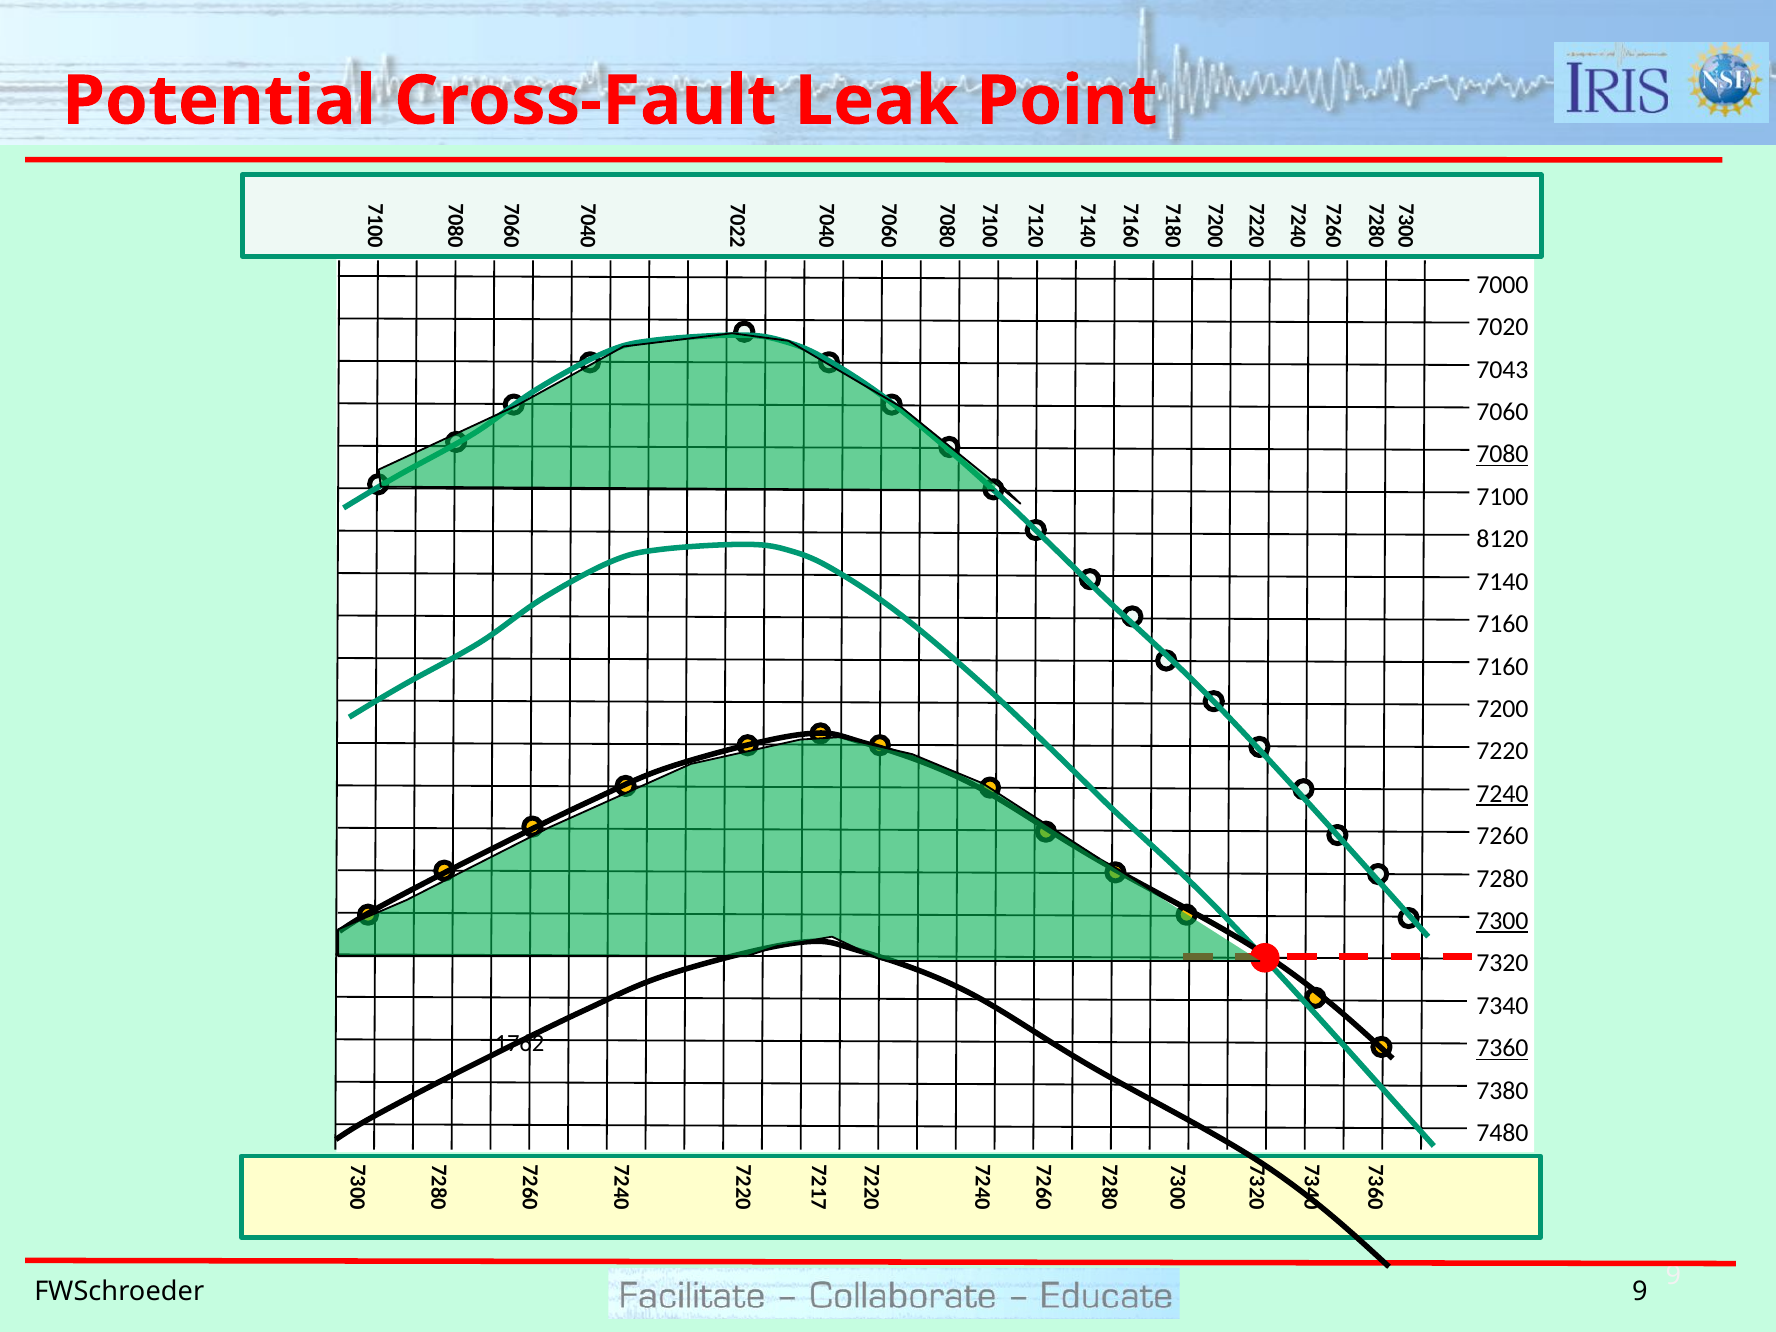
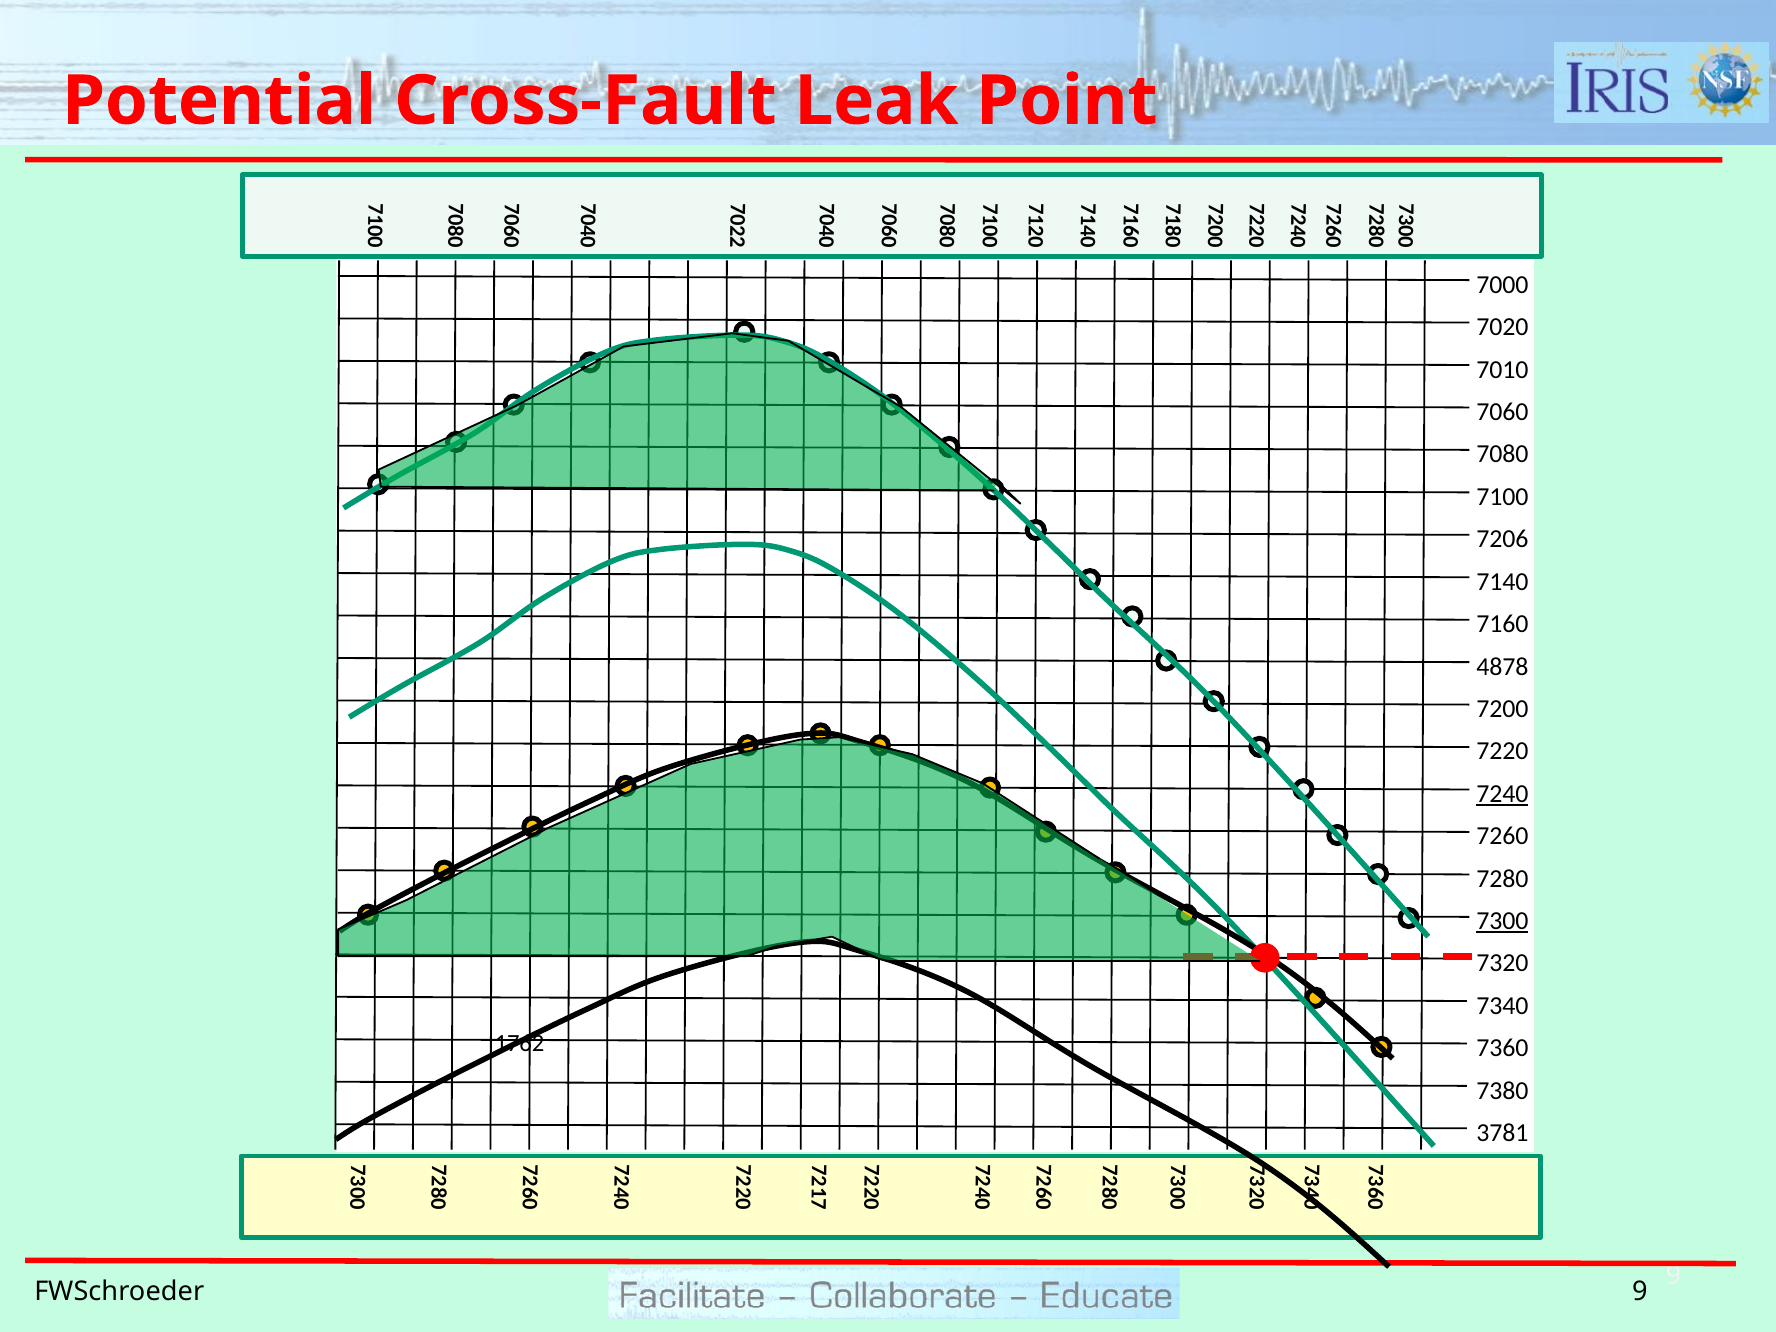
7043: 7043 -> 7010 (1502, 370)
7080 underline: present -> none (1502, 454)
8120: 8120 -> 7206 (1502, 539)
7160: 7160 -> 4878 (1502, 667)
7360 underline: present -> none (1502, 1048)
7480: 7480 -> 3781 (1502, 1133)
